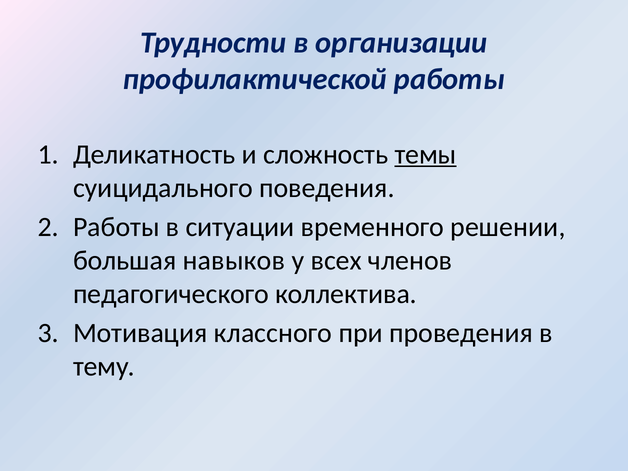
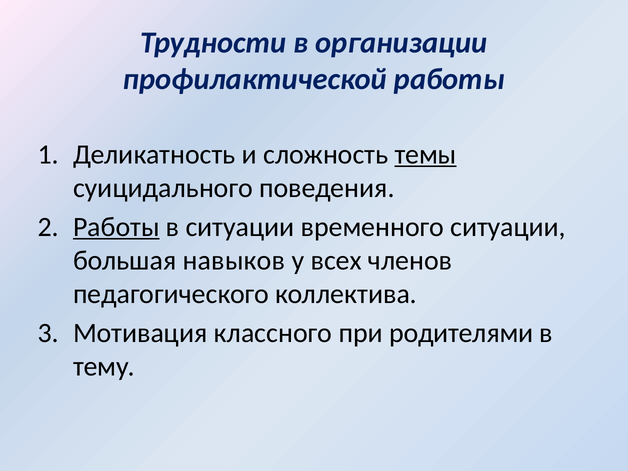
Работы underline: none -> present (116, 227)
временного решении: решении -> ситуации (508, 227)
проведения: проведения -> родителями (461, 333)
